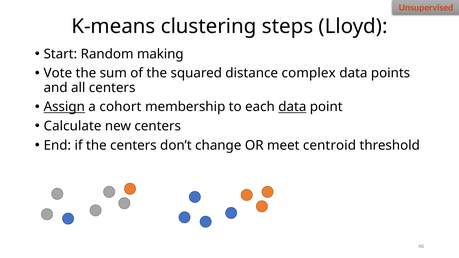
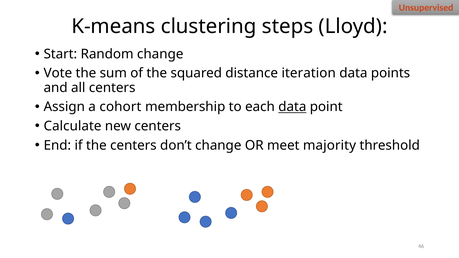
Random making: making -> change (160, 54)
complex: complex -> iteration (309, 73)
Assign underline: present -> none (64, 107)
centroid: centroid -> majority (329, 145)
